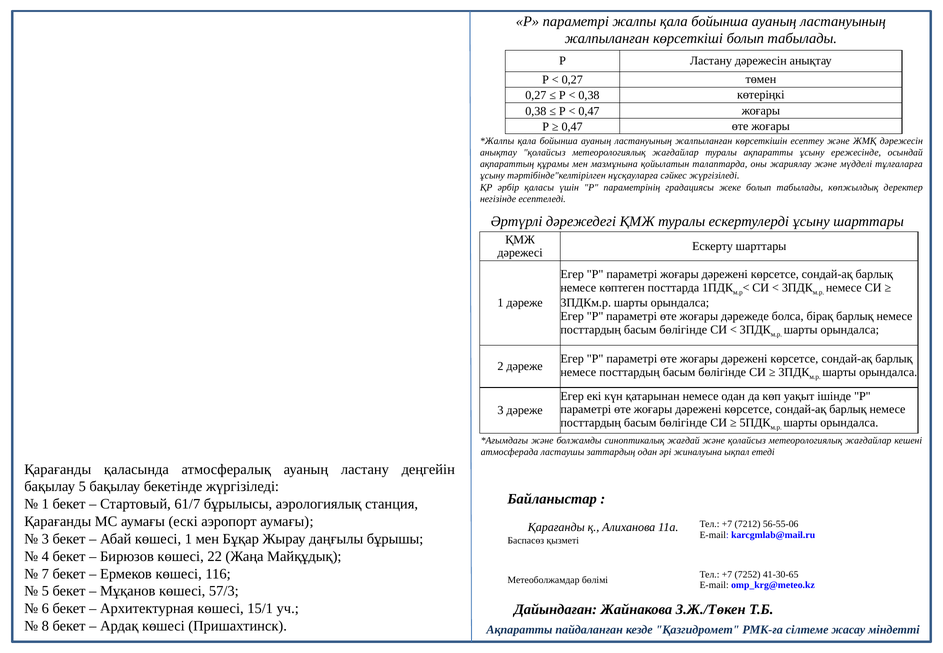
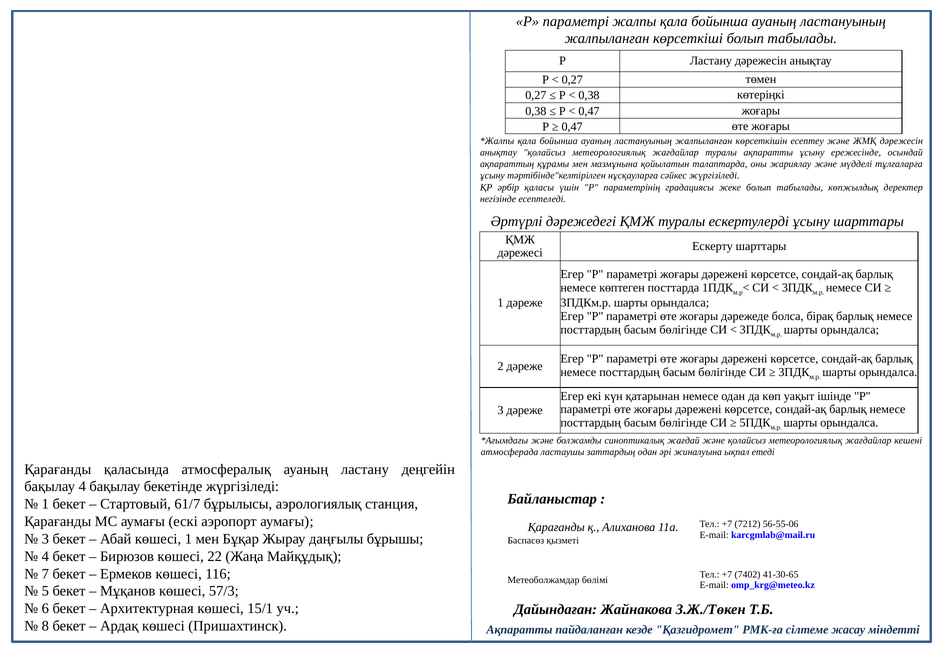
бақылау 5: 5 -> 4 (82, 487)
7252: 7252 -> 7402 (748, 574)
